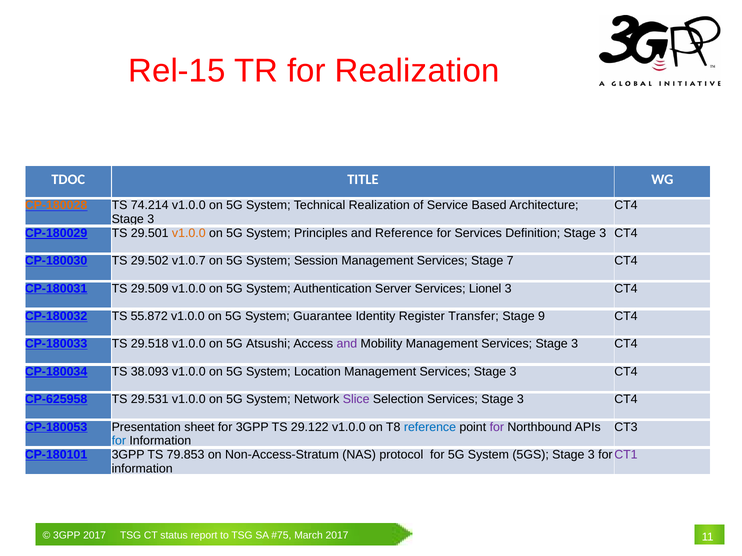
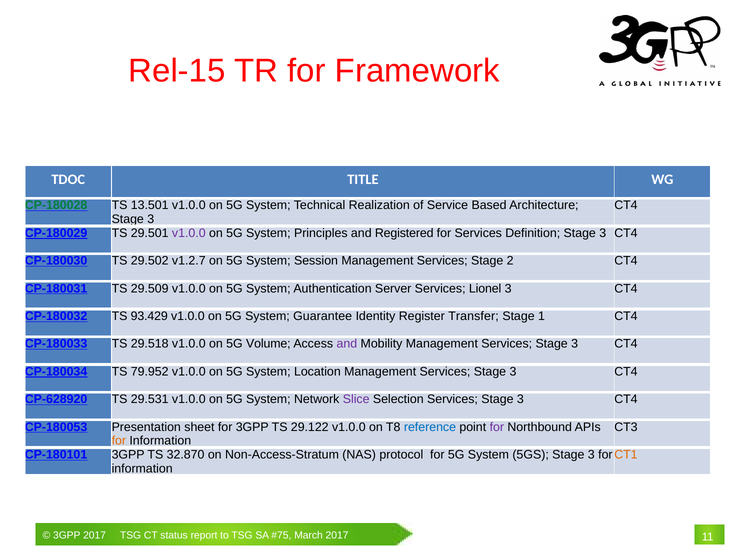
for Realization: Realization -> Framework (417, 71)
CP-180028 colour: orange -> green (56, 206)
74.214: 74.214 -> 13.501 (150, 206)
v1.0.0 colour: orange -> purple (189, 233)
and Reference: Reference -> Registered (404, 233)
v1.0.7: v1.0.7 -> v1.2.7 (189, 261)
7: 7 -> 2 (510, 261)
55.872: 55.872 -> 93.429 (149, 316)
9: 9 -> 1 (541, 316)
Atsushi: Atsushi -> Volume (268, 344)
38.093: 38.093 -> 79.952 (150, 372)
CP-625958: CP-625958 -> CP-628920 (56, 400)
for colour: blue -> orange (119, 441)
79.853: 79.853 -> 32.870 (186, 455)
CT1 colour: purple -> orange (626, 455)
